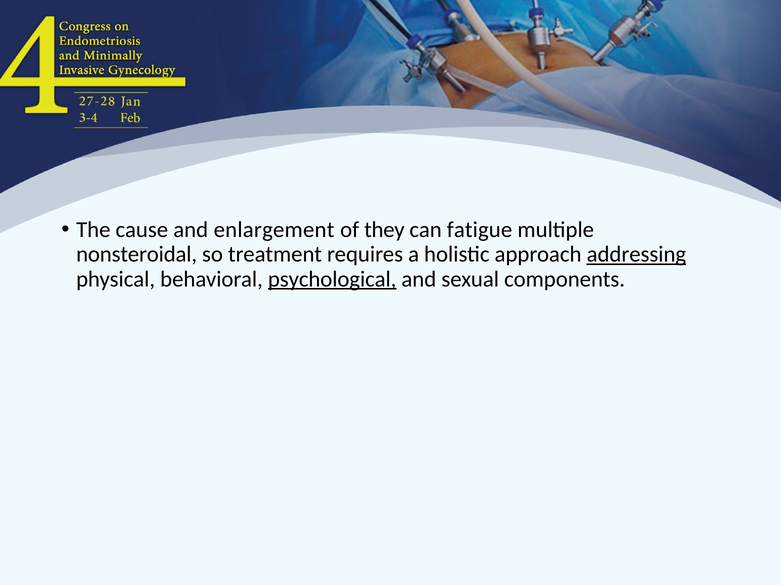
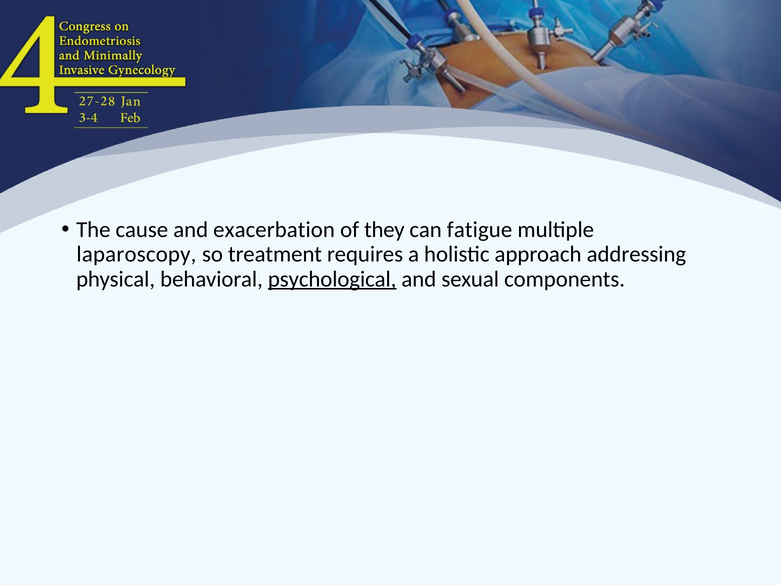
enlargement: enlargement -> exacerbation (274, 230)
nonsteroidal: nonsteroidal -> laparoscopy (136, 255)
addressing underline: present -> none (636, 255)
